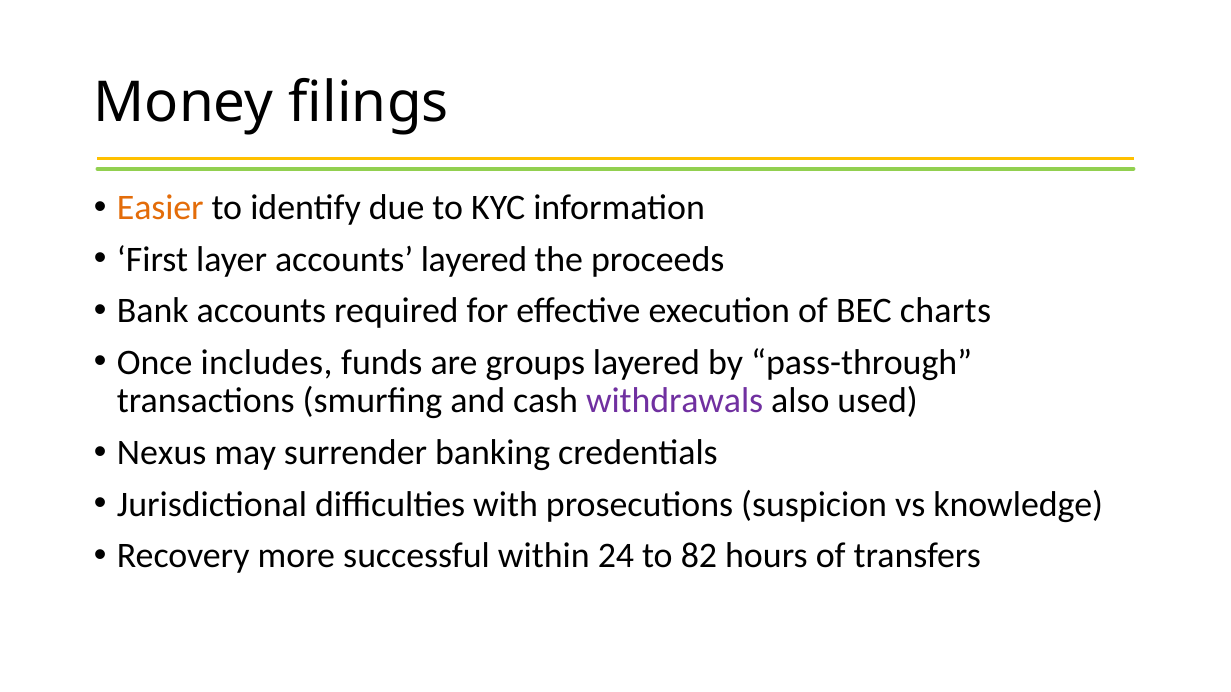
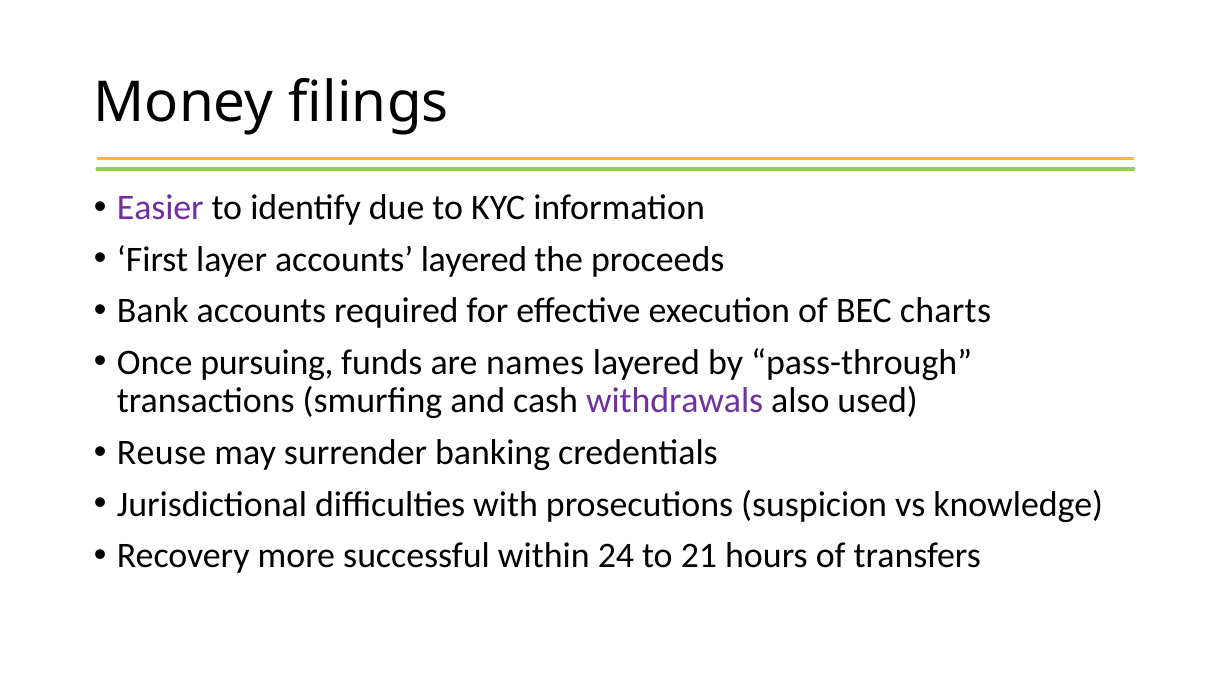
Easier colour: orange -> purple (160, 208)
includes: includes -> pursuing (267, 363)
groups: groups -> names (535, 363)
Nexus: Nexus -> Reuse (162, 453)
82: 82 -> 21 (699, 556)
